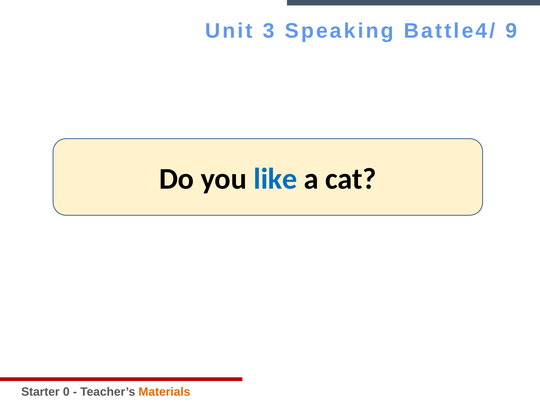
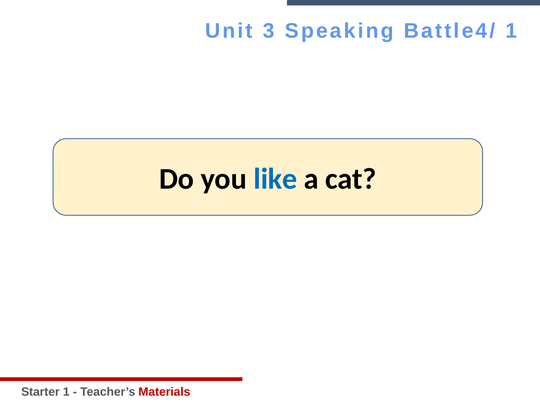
Battle4/ 9: 9 -> 1 (511, 31)
Starter 0: 0 -> 1 (66, 392)
Materials colour: orange -> red (164, 392)
